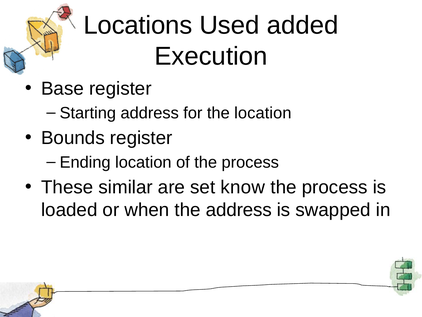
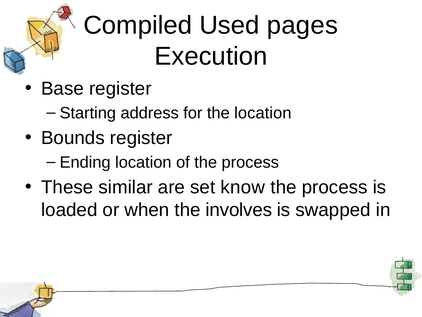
Locations: Locations -> Compiled (138, 25)
added: added -> pages (302, 25)
the address: address -> involves (239, 210)
